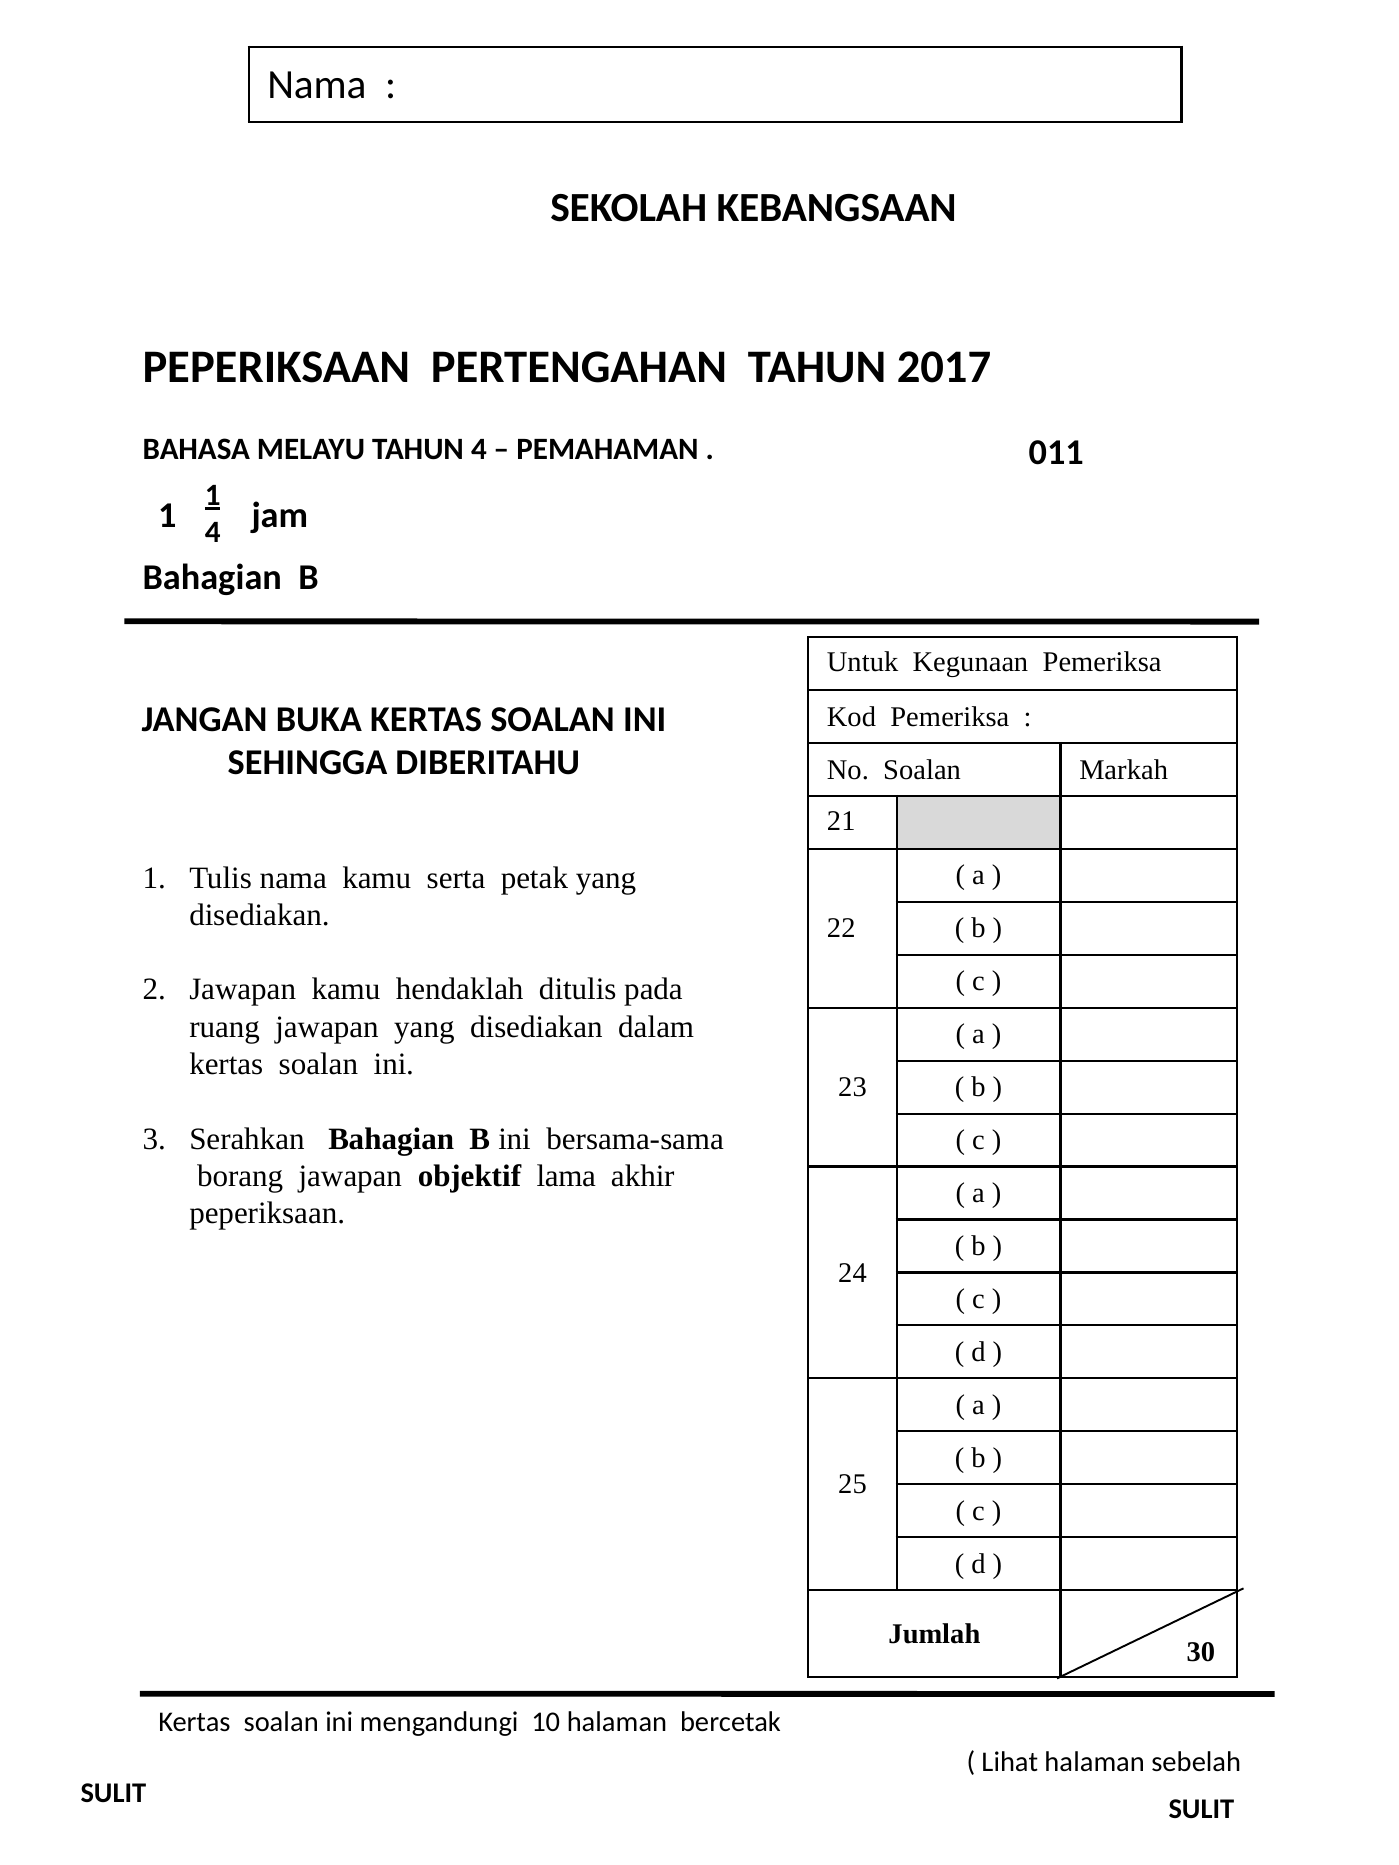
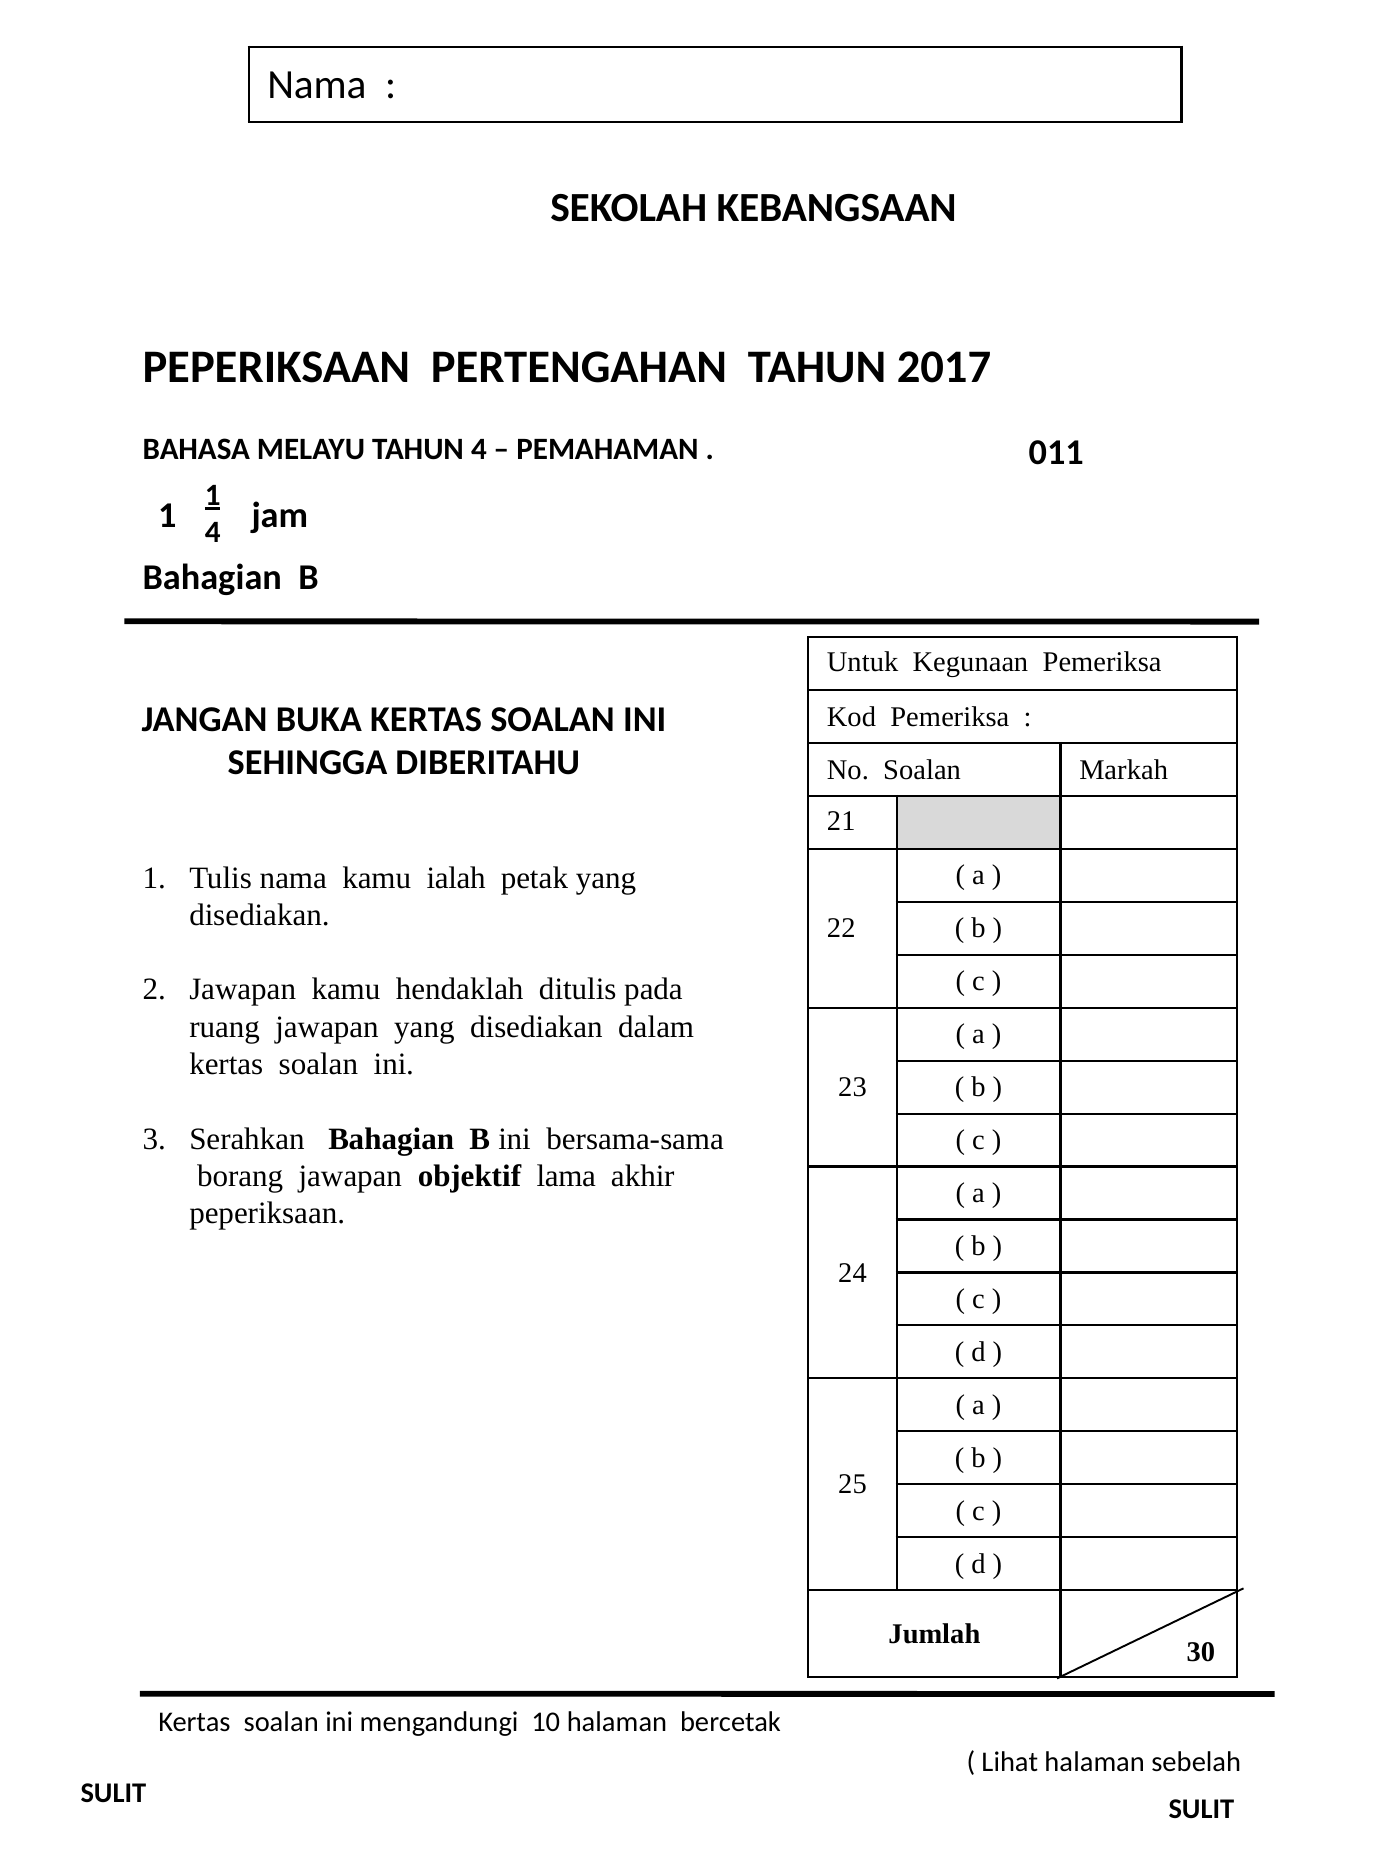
serta: serta -> ialah (456, 878)
